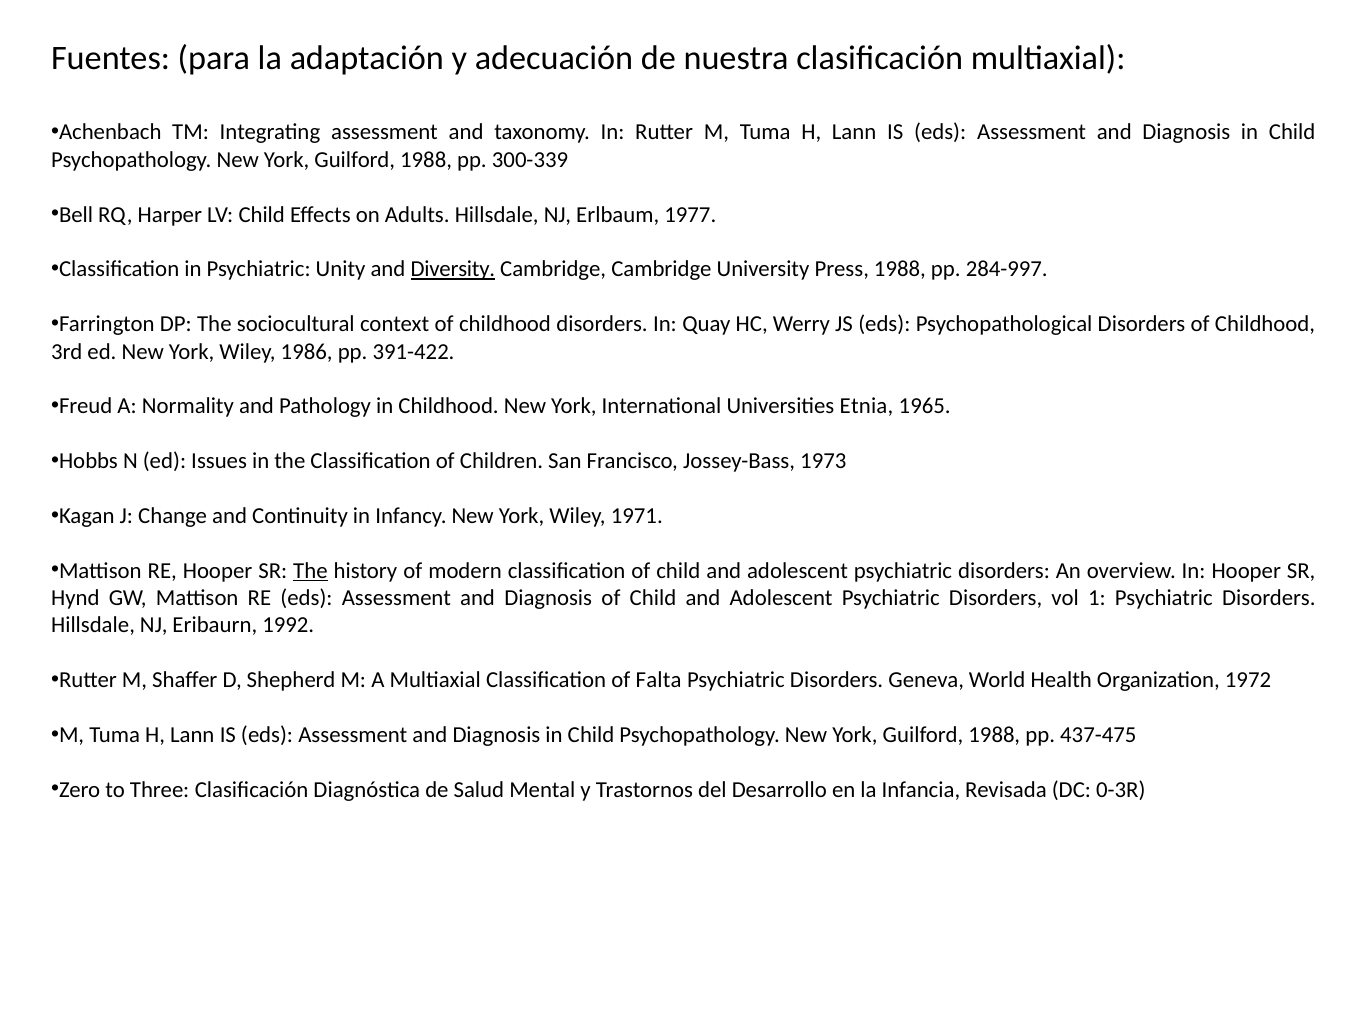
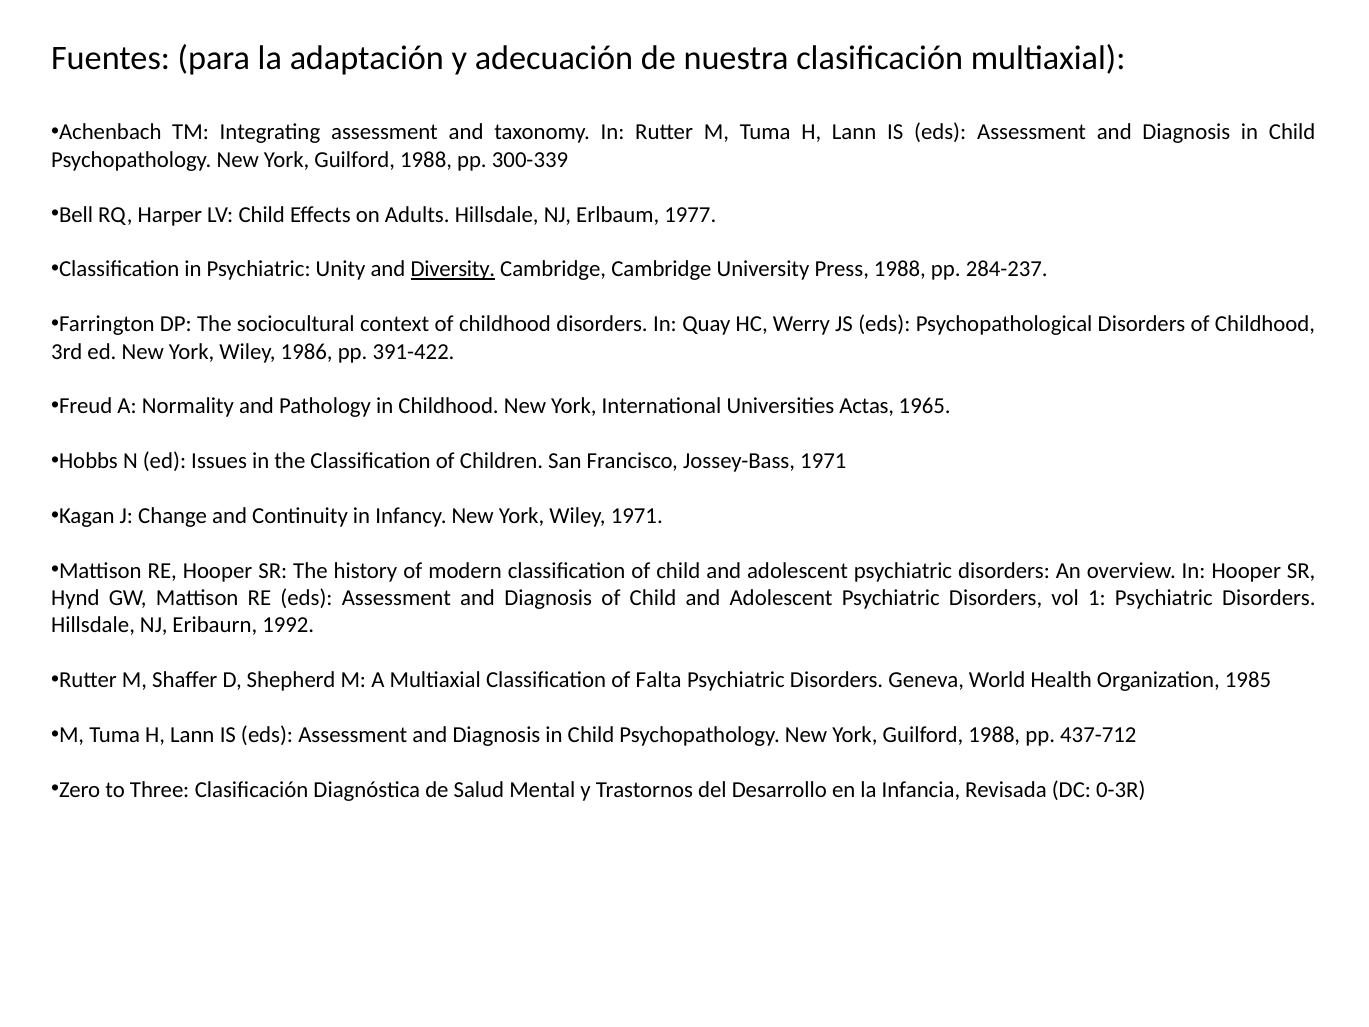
284-997: 284-997 -> 284-237 (1007, 269)
Etnia: Etnia -> Actas (867, 406)
Jossey-Bass 1973: 1973 -> 1971 (823, 461)
The underline: present -> none (310, 570)
1972: 1972 -> 1985 (1248, 680)
437-475: 437-475 -> 437-712 (1098, 735)
